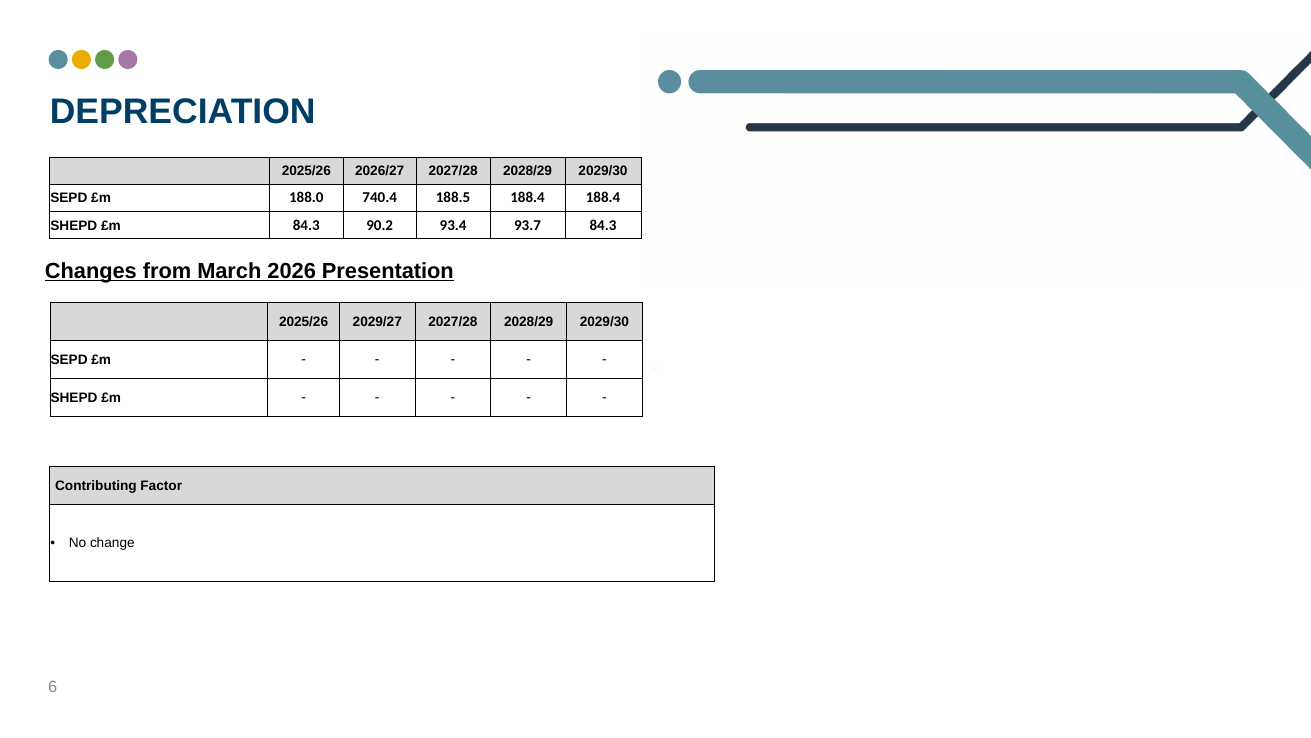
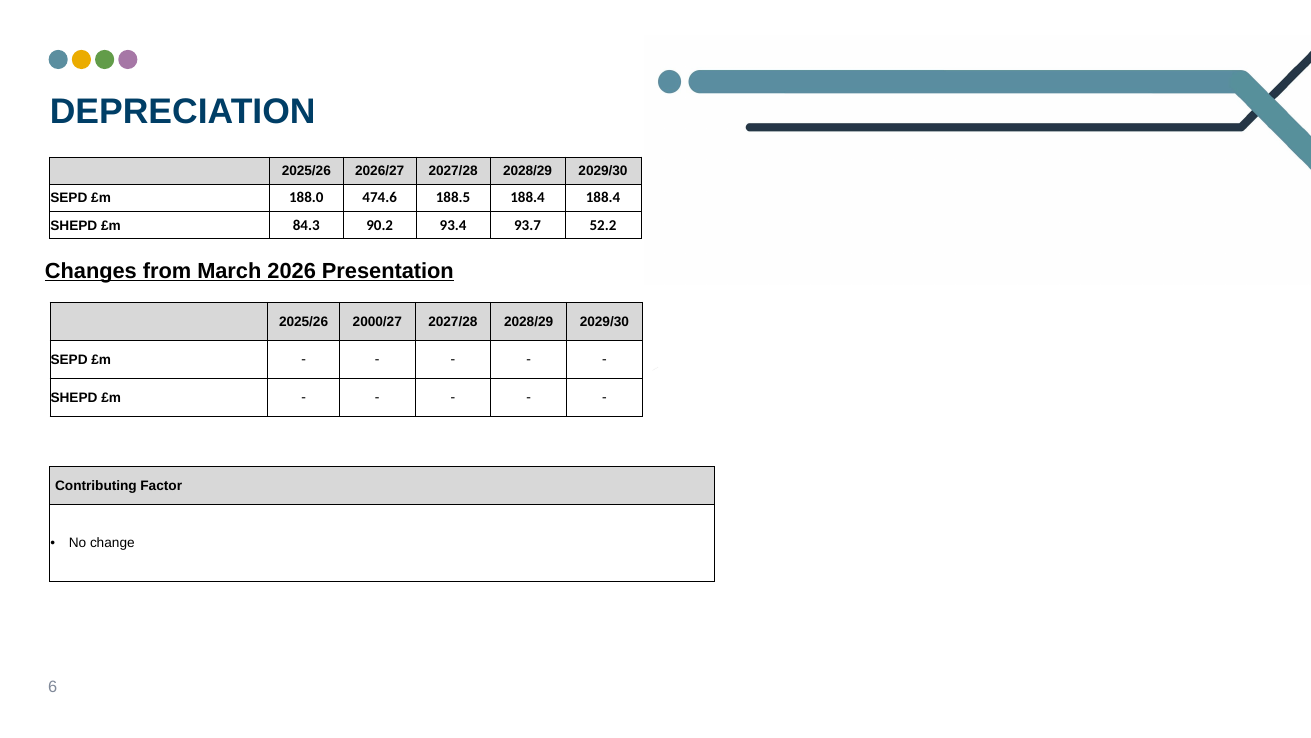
740.4: 740.4 -> 474.6 (380, 198)
93.7 84.3: 84.3 -> 52.2 (603, 225)
2029/27: 2029/27 -> 2000/27 (377, 322)
